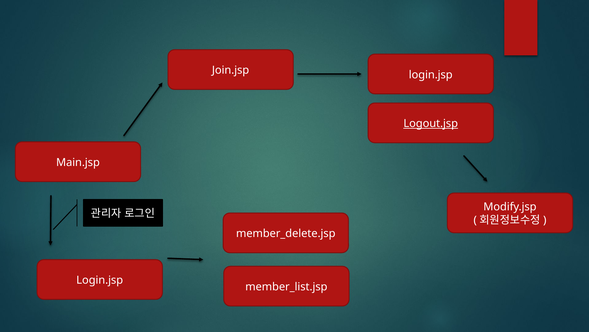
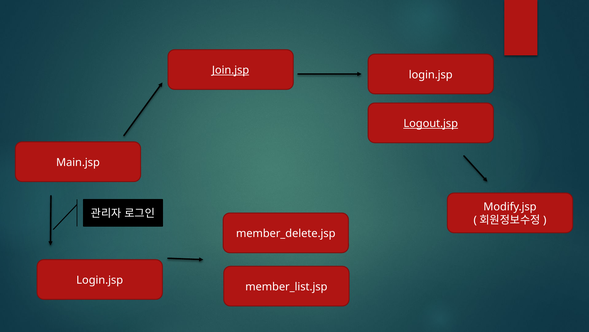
Join.jsp underline: none -> present (231, 70)
